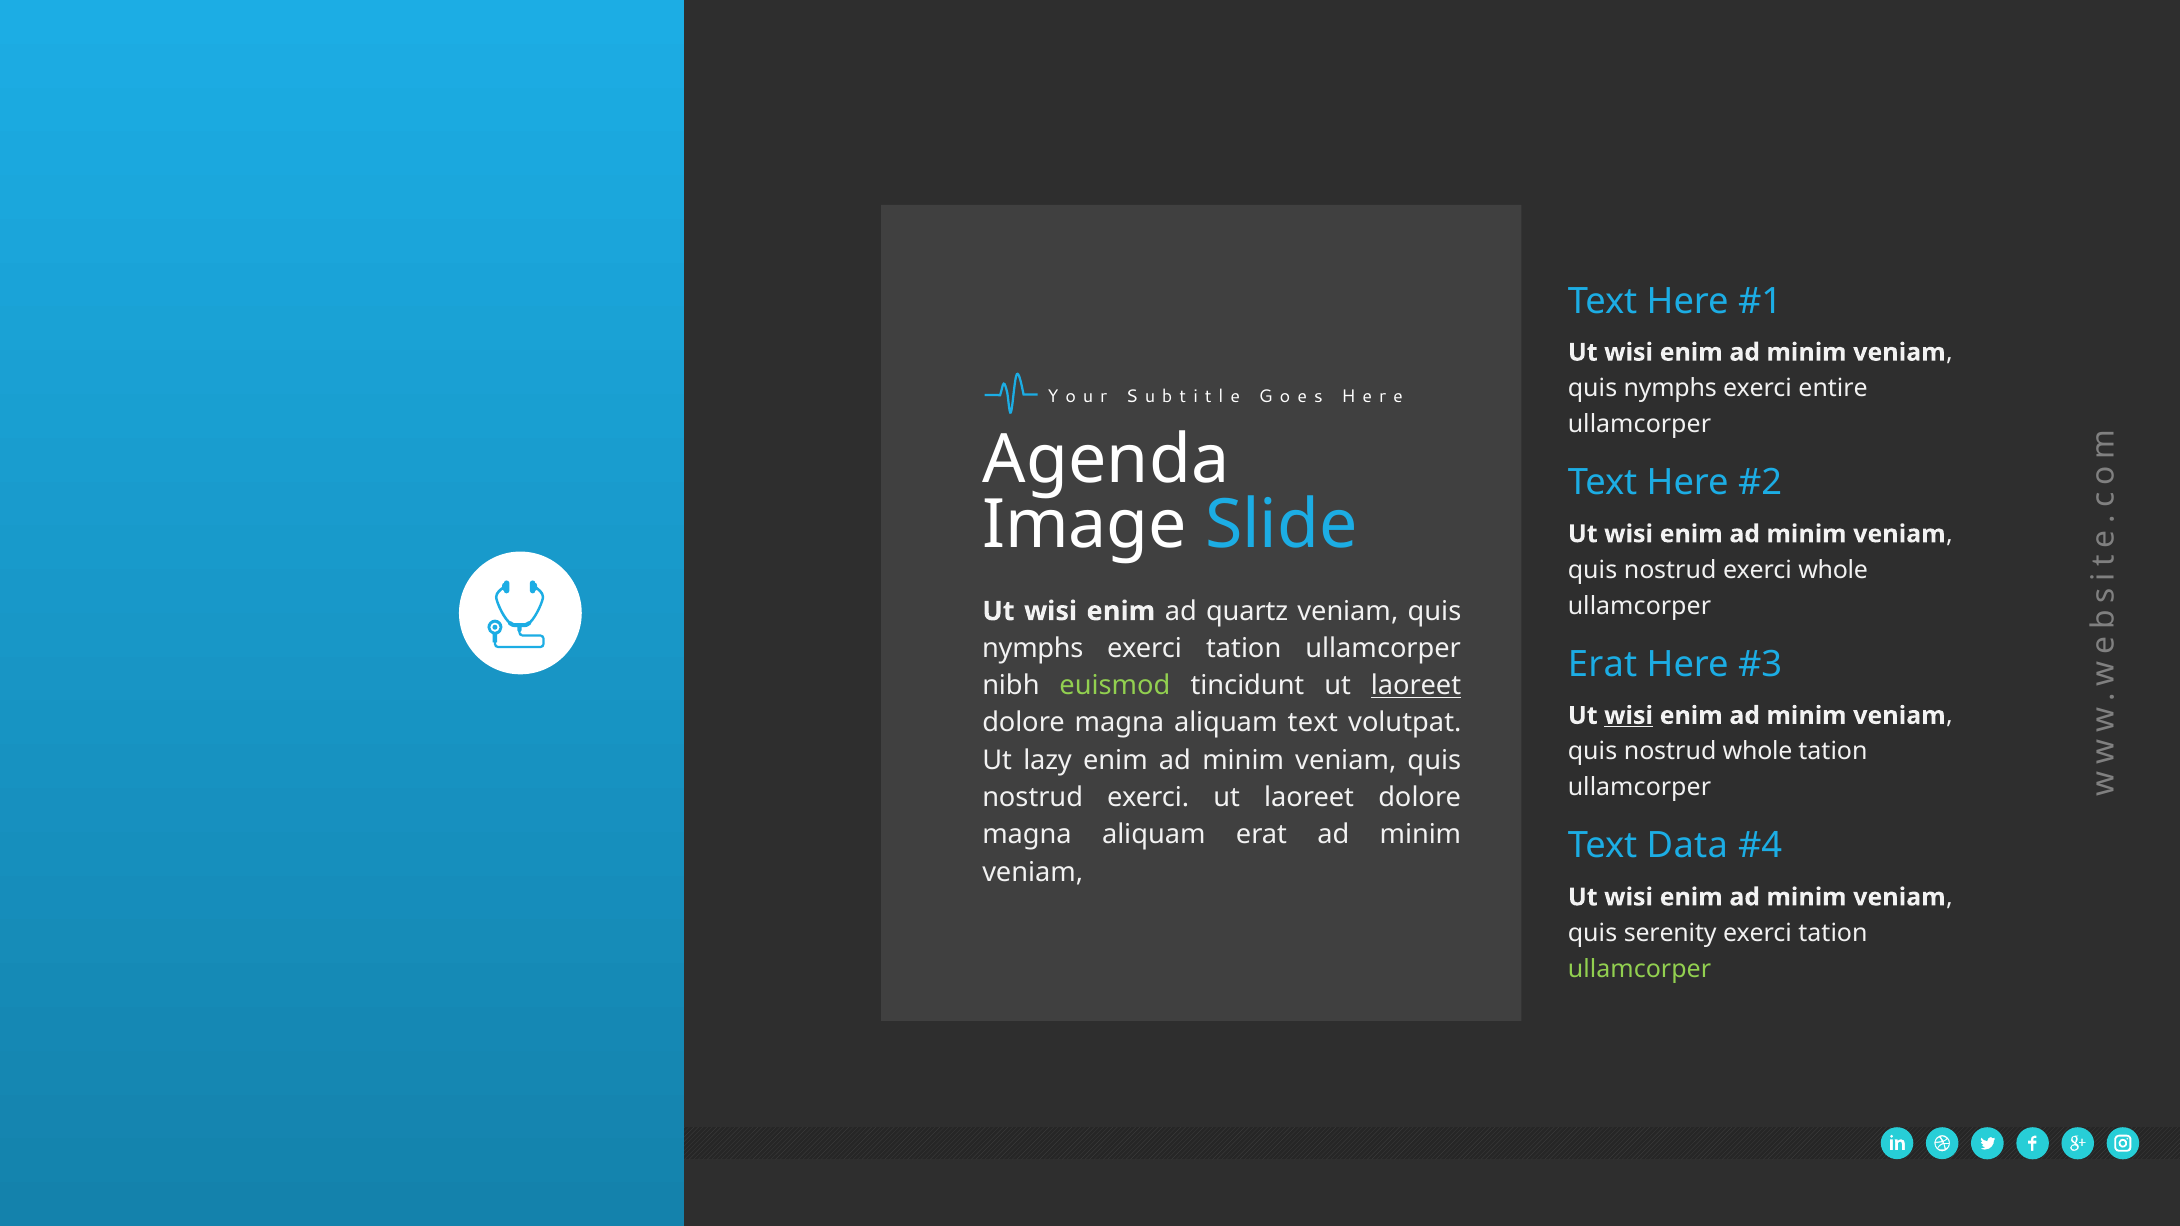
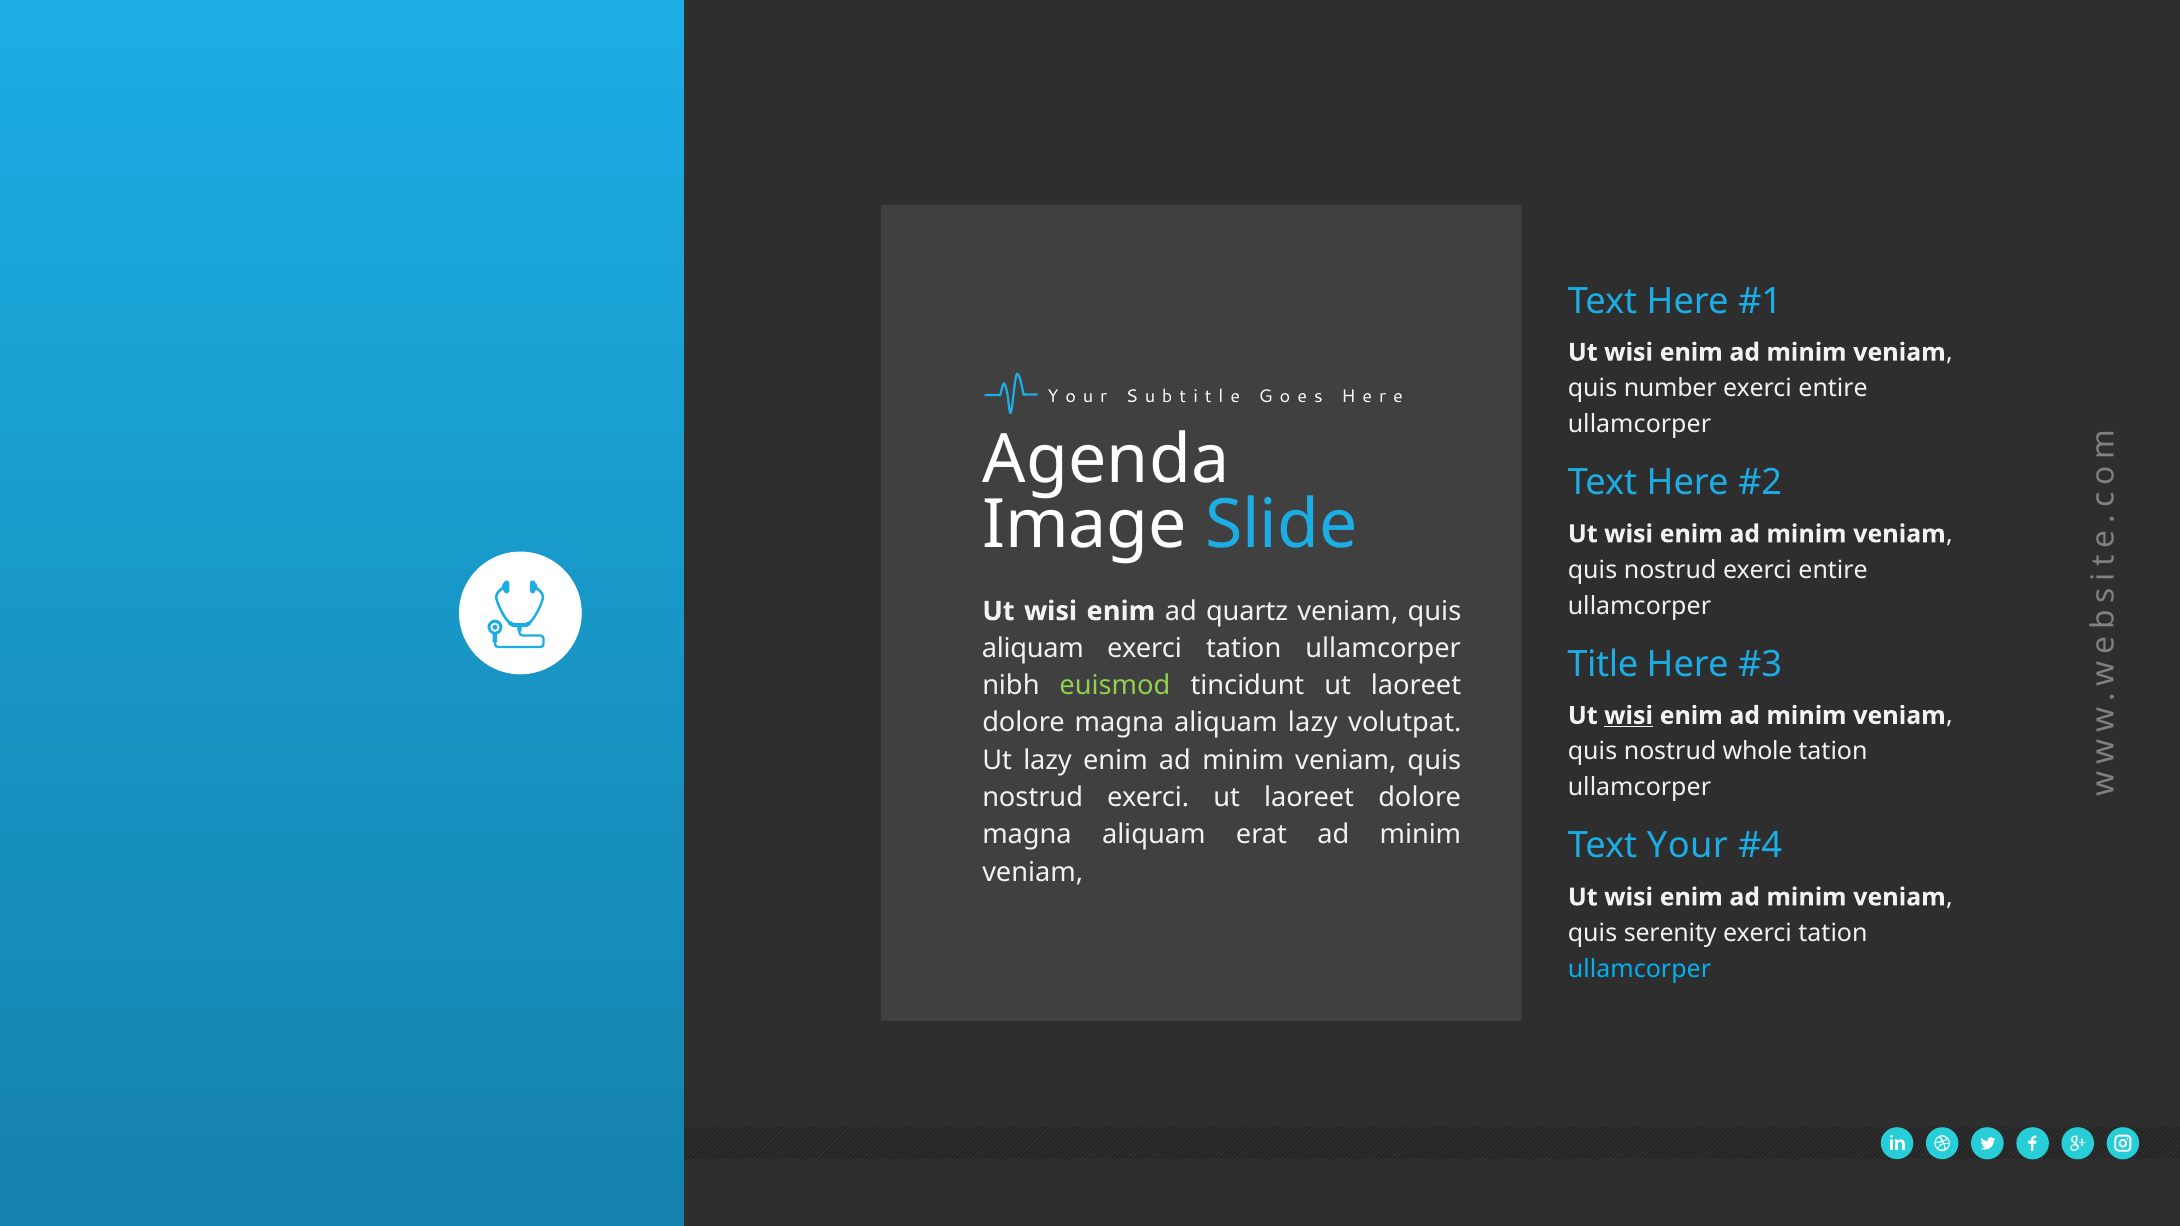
nymphs: nymphs -> number (1670, 388)
nostrud exerci whole: whole -> entire (1833, 570)
nymphs: nymphs -> aliquam (1033, 649)
Erat: Erat -> Title (1603, 664)
laoreet underline: present -> none (1416, 686)
aliquam text: text -> lazy (1313, 723)
Data: Data -> Your (1687, 846)
ullamcorper colour: light green -> light blue (1640, 969)
